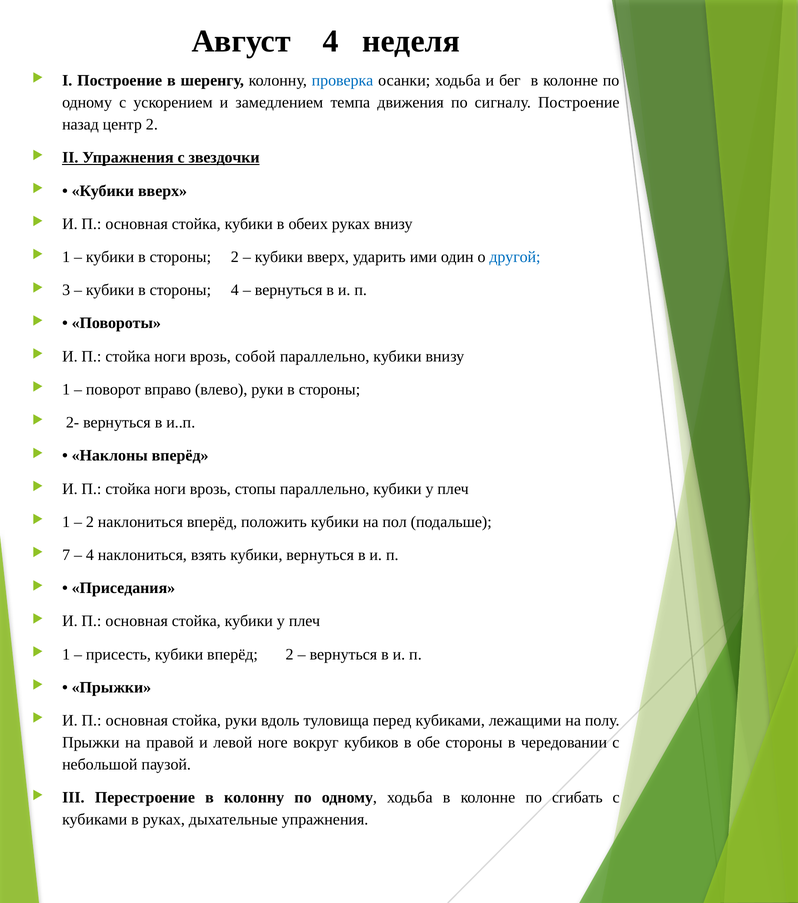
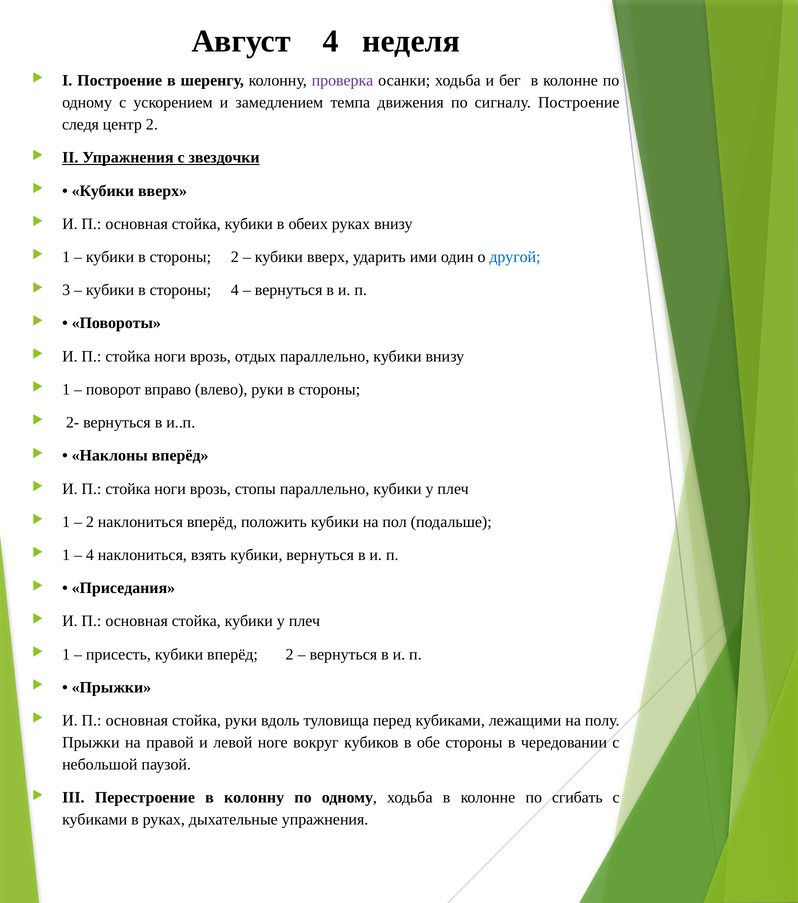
проверка colour: blue -> purple (342, 81)
назад: назад -> следя (80, 125)
собой: собой -> отдых (255, 356)
7: 7 -> 1 (66, 555)
